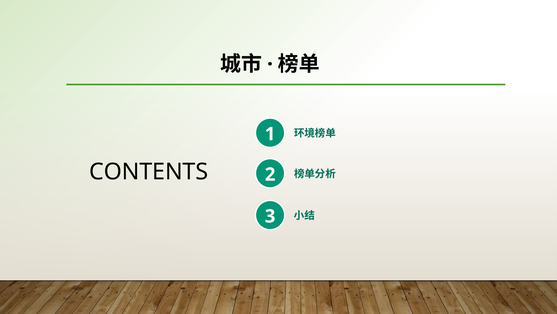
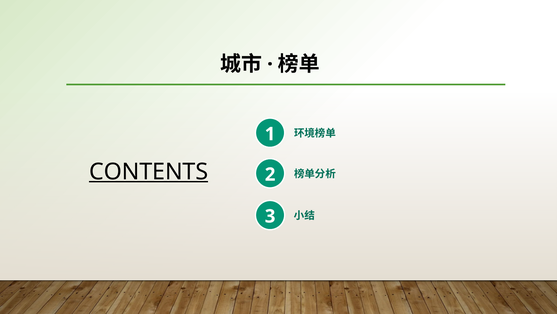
CONTENTS underline: none -> present (149, 171)
